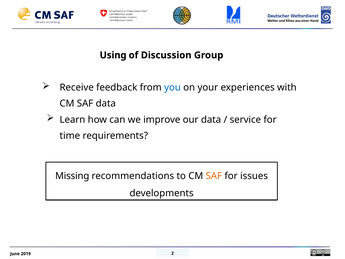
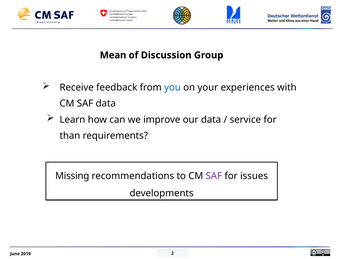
Using: Using -> Mean (113, 55)
time: time -> than (70, 136)
SAF colour: orange -> purple (214, 176)
